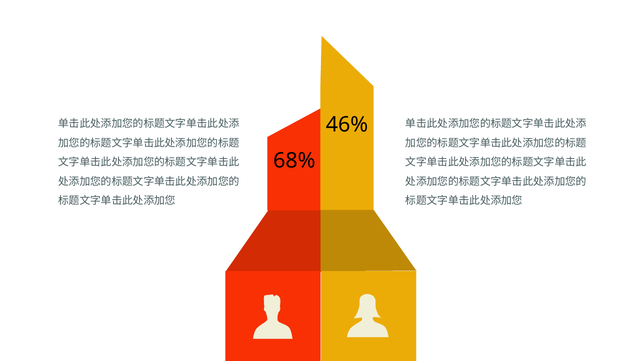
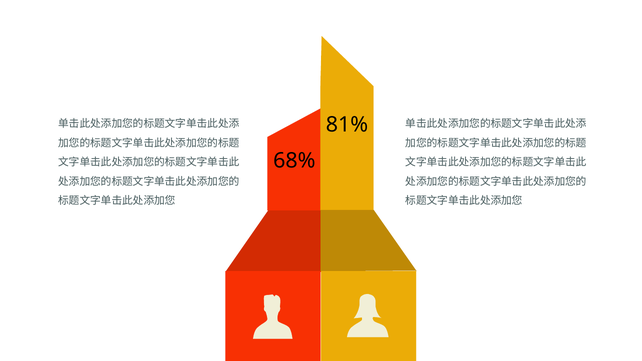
46%: 46% -> 81% (347, 125)
